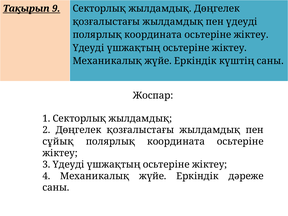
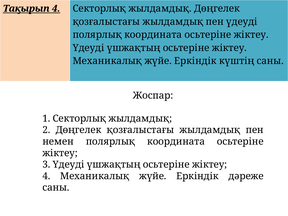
Тақырып 9: 9 -> 4 (56, 9)
сұйық: сұйық -> немен (58, 142)
